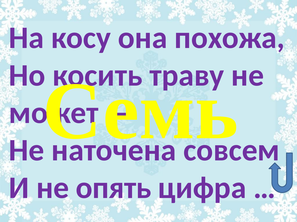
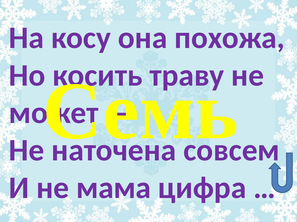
опять: опять -> мама (114, 188)
